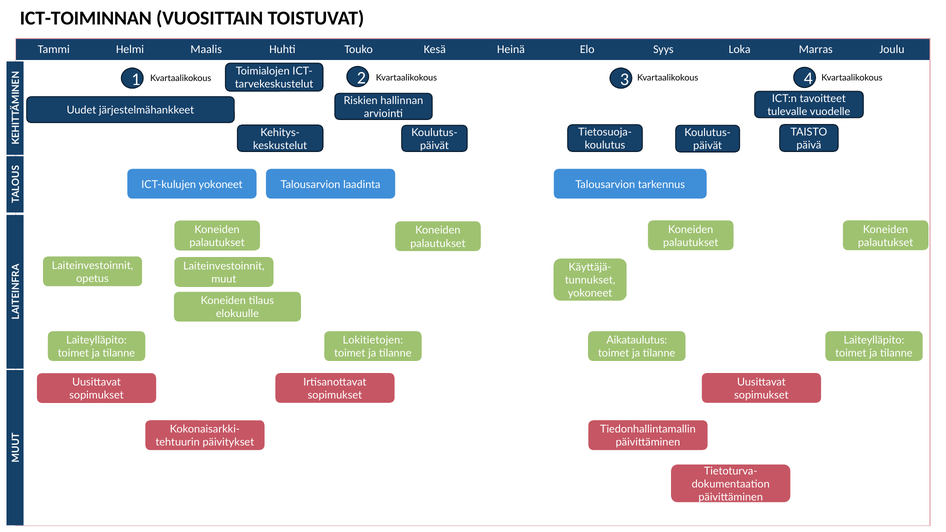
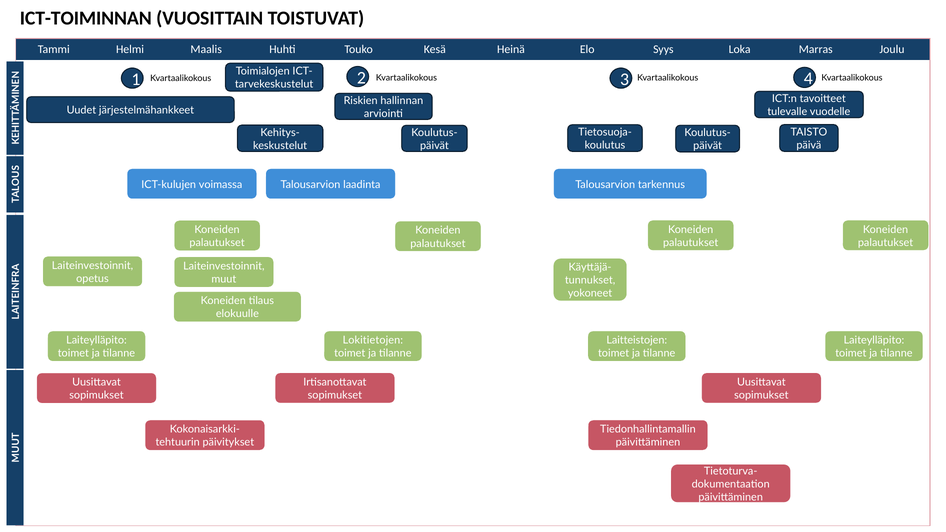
ICT-kulujen yokoneet: yokoneet -> voimassa (221, 184)
Aikataulutus: Aikataulutus -> Laitteistojen (637, 340)
